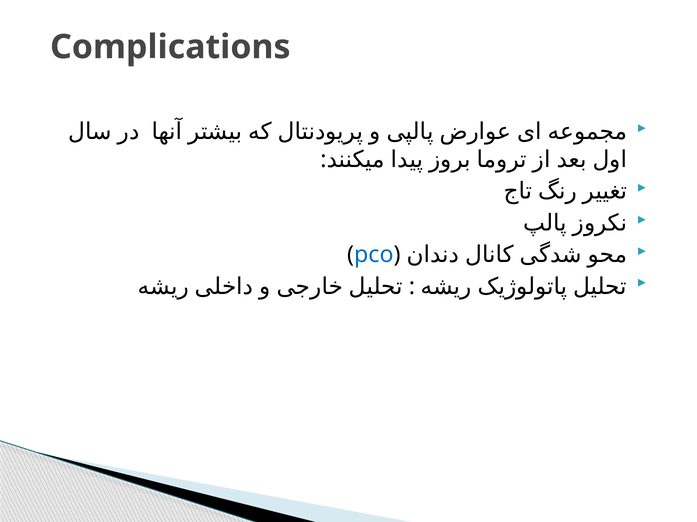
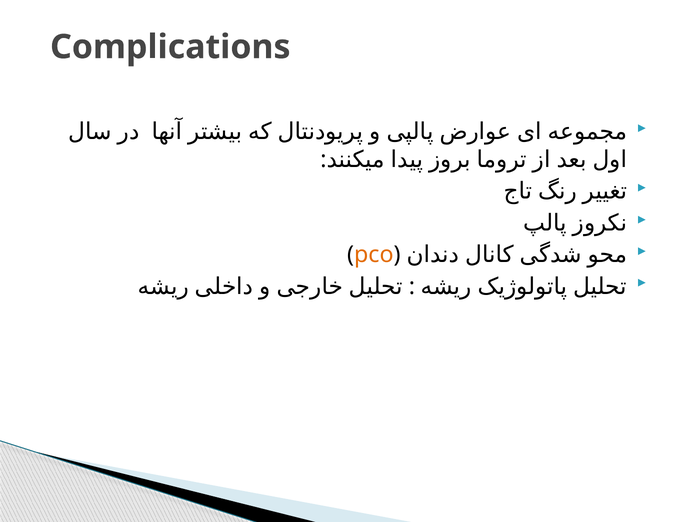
pco colour: blue -> orange (374, 255)
